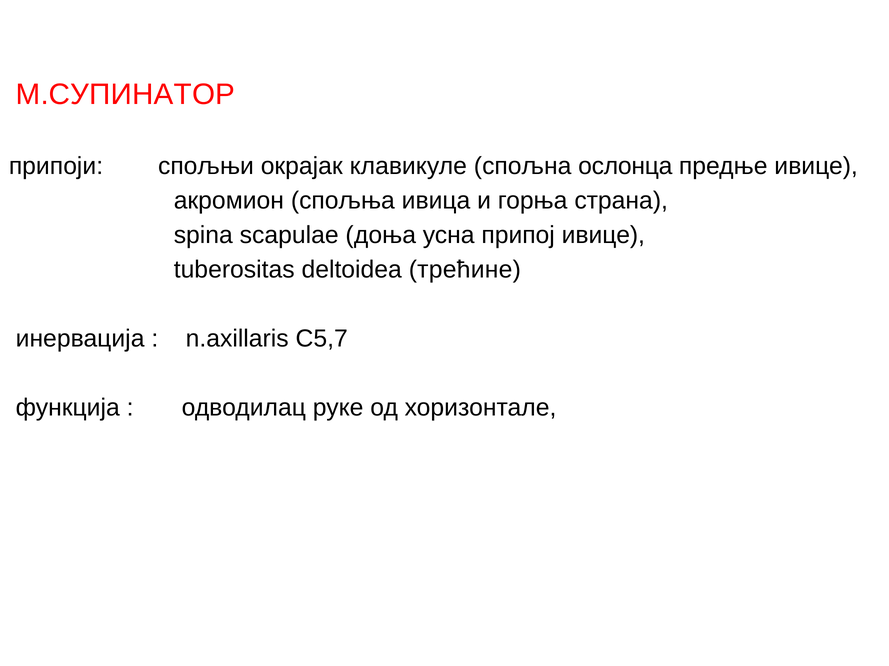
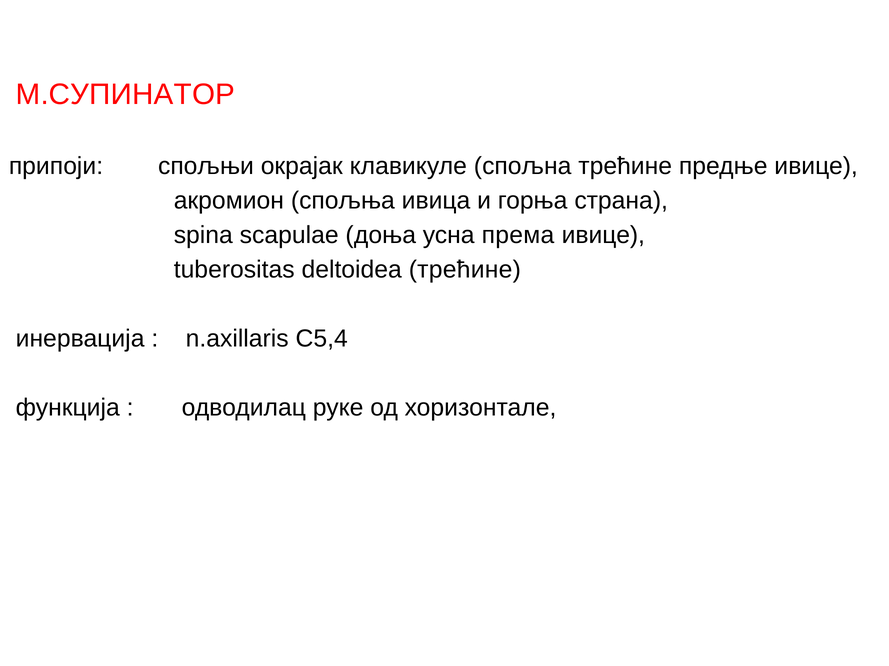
спољна ослонца: ослонца -> трећине (625, 166)
припој: припој -> премa (518, 235)
C5,7: C5,7 -> C5,4 (322, 339)
